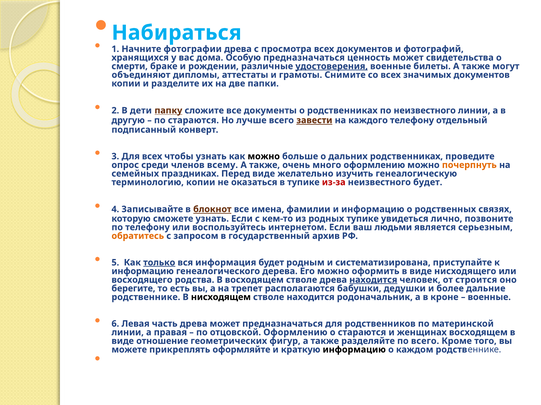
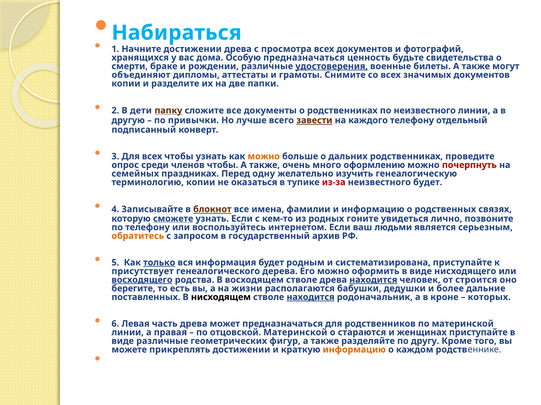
Начните фотографии: фотографии -> достижении (193, 49)
ценность может: может -> будьте (408, 58)
по стараются: стараются -> привычки (193, 120)
можно colour: black -> orange (264, 157)
членов всему: всему -> чтобы (223, 165)
почерпнуть colour: orange -> red (469, 165)
Перед виде: виде -> одну (264, 174)
сможете underline: none -> present (173, 219)
родных тупике: тупике -> гоните (363, 219)
информацию: информацию -> присутствует (143, 272)
восходящего underline: none -> present (142, 280)
трепет: трепет -> жизни (247, 289)
родственнике: родственнике -> поставленных (146, 298)
находится underline: none -> present (311, 298)
военные: военные -> которых (489, 298)
отцовской Оформлению: Оформлению -> Материнской (295, 333)
женщинах восходящем: восходящем -> приступайте (478, 333)
виде отношение: отношение -> различные (162, 342)
по всего: всего -> другу (425, 342)
прикреплять оформляйте: оформляйте -> достижении (241, 350)
информацию colour: black -> orange (354, 350)
